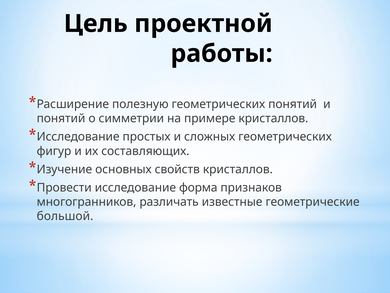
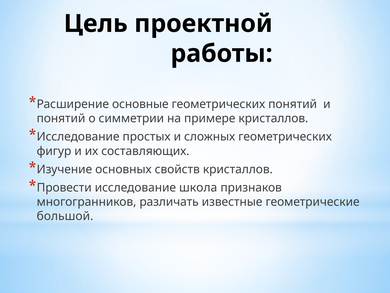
полезную: полезную -> основные (140, 104)
форма: форма -> школа (198, 187)
